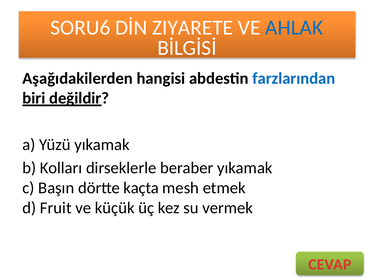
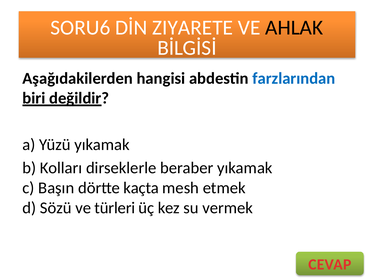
AHLAK colour: blue -> black (294, 28)
Fruit: Fruit -> Sözü (56, 208)
küçük: küçük -> türleri (115, 208)
